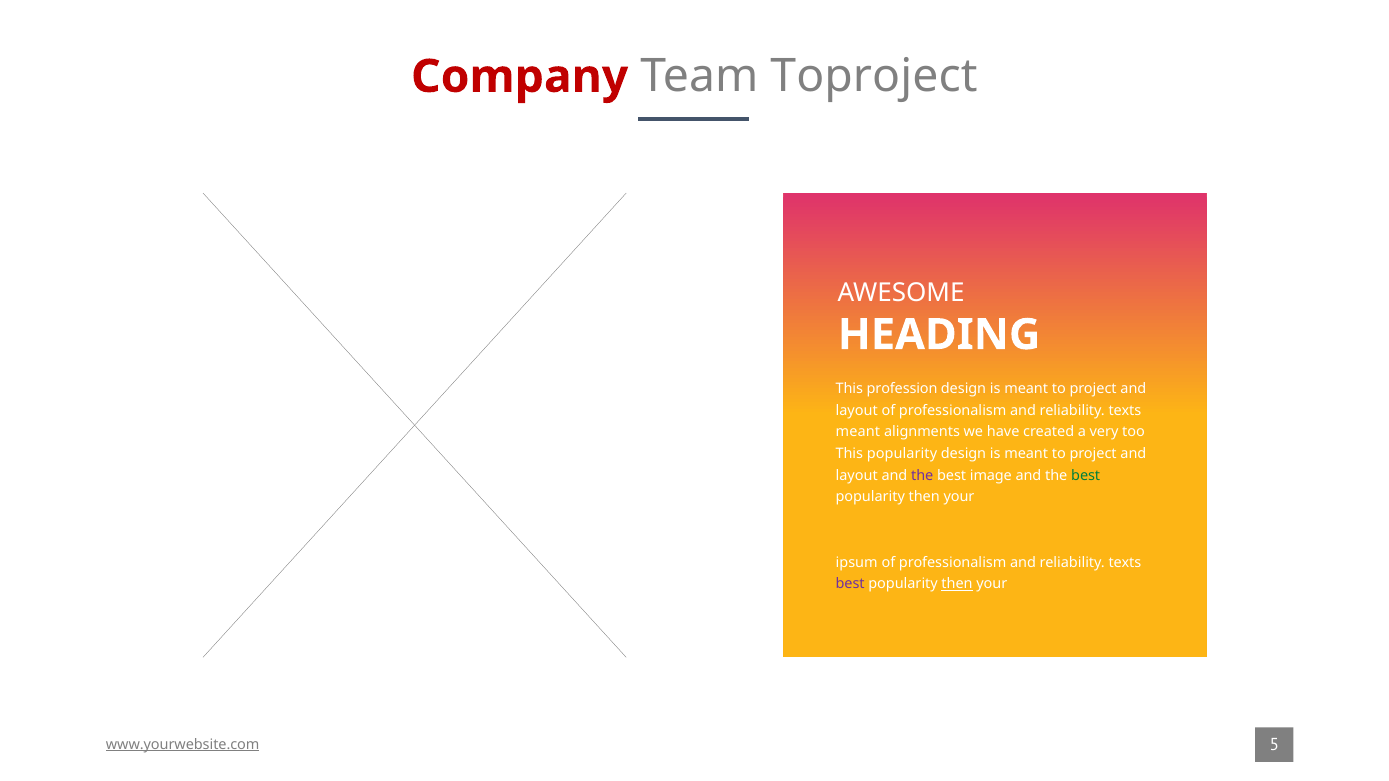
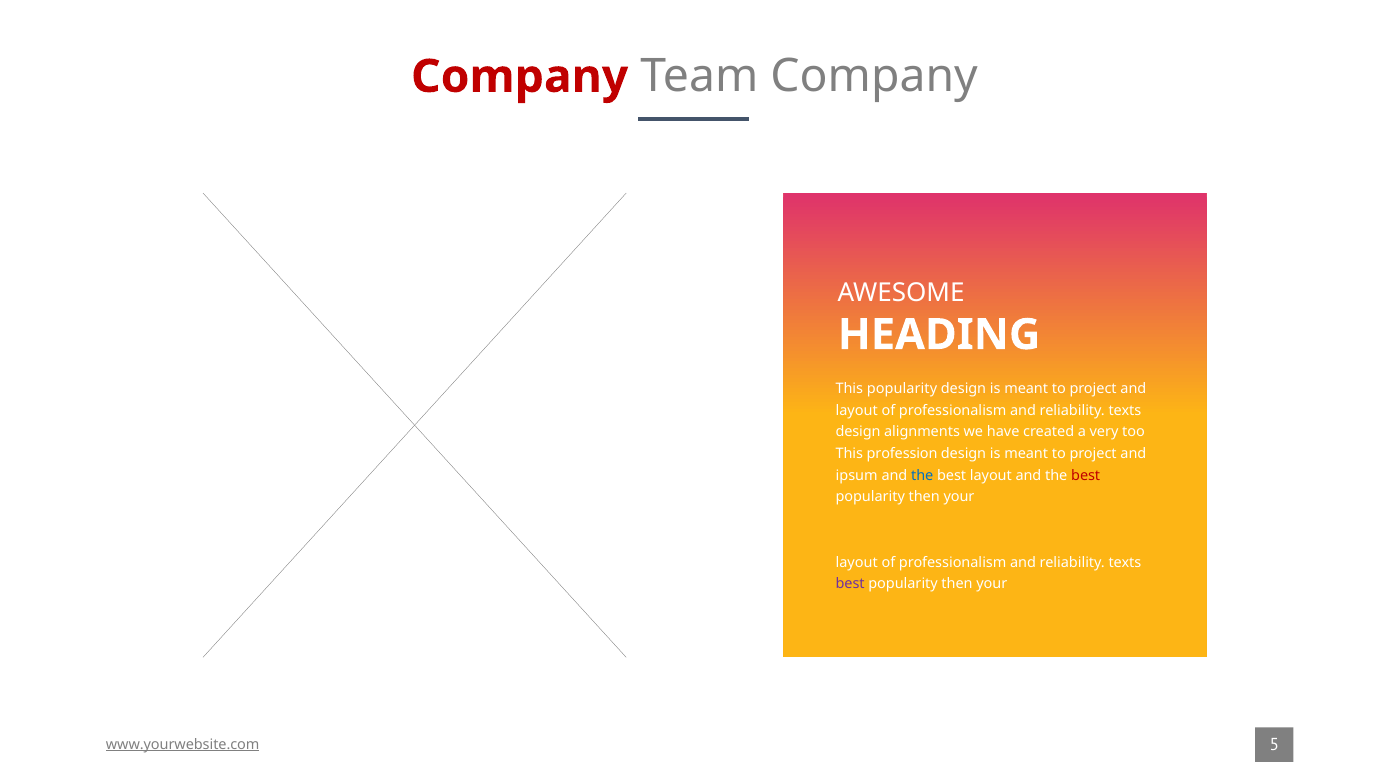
Team Toproject: Toproject -> Company (874, 77)
This profession: profession -> popularity (902, 389)
meant: meant -> design (858, 432)
This popularity: popularity -> profession (902, 454)
layout: layout -> ipsum (857, 476)
the colour: purple -> blue (922, 476)
best image: image -> layout (991, 476)
best colour: green -> red (1086, 476)
ipsum: ipsum -> layout (857, 562)
then underline: present -> none (957, 584)
